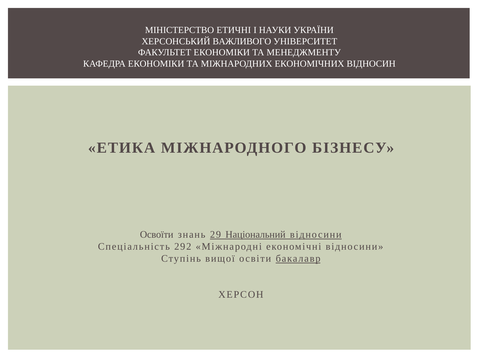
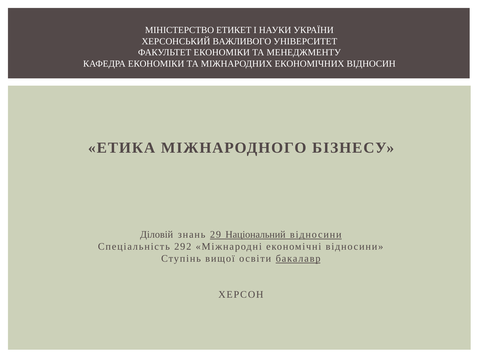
ЕТИЧНІ: ЕТИЧНІ -> ЕТИКЕТ (234, 30)
Освоїти: Освоїти -> Діловій (157, 235)
